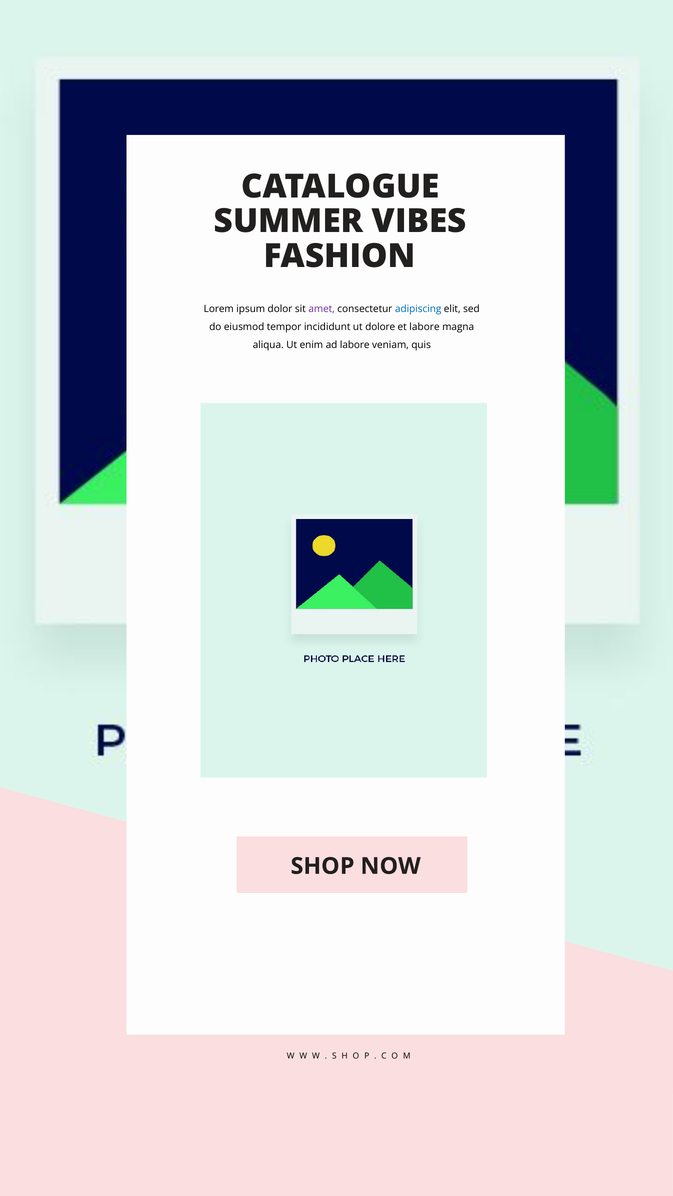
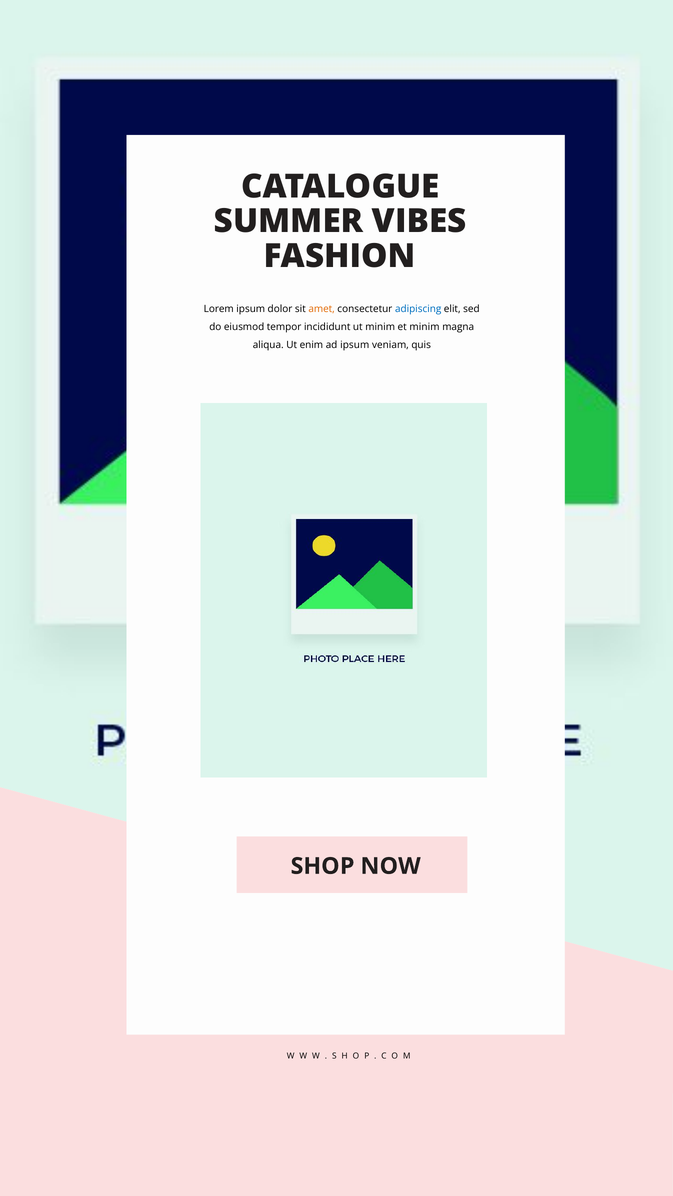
amet colour: purple -> orange (322, 309)
ut dolore: dolore -> minim (380, 327)
et labore: labore -> minim (424, 327)
ad labore: labore -> ipsum (355, 345)
